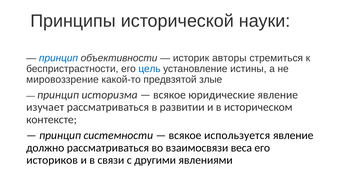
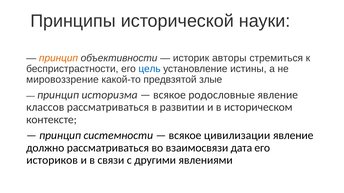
принцип colour: blue -> orange (58, 58)
юридические: юридические -> родословные (222, 95)
изучает: изучает -> классов (45, 107)
используется: используется -> цивилизации (237, 136)
веса: веса -> дата (241, 148)
